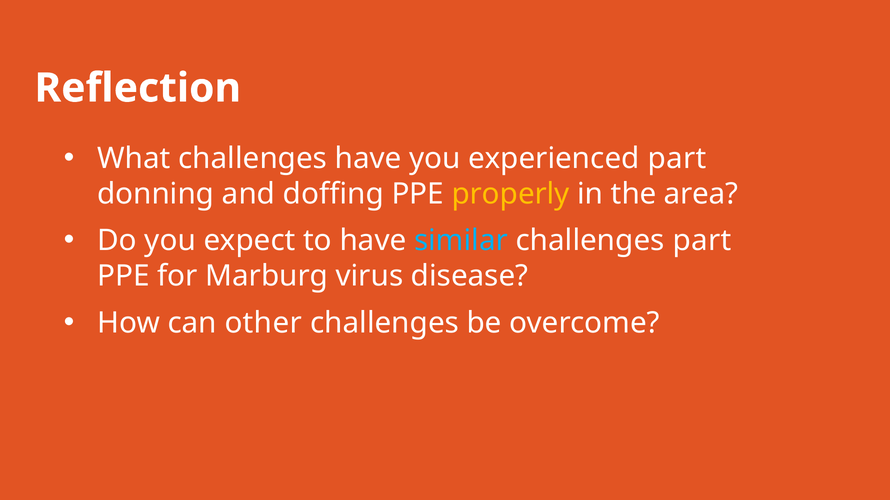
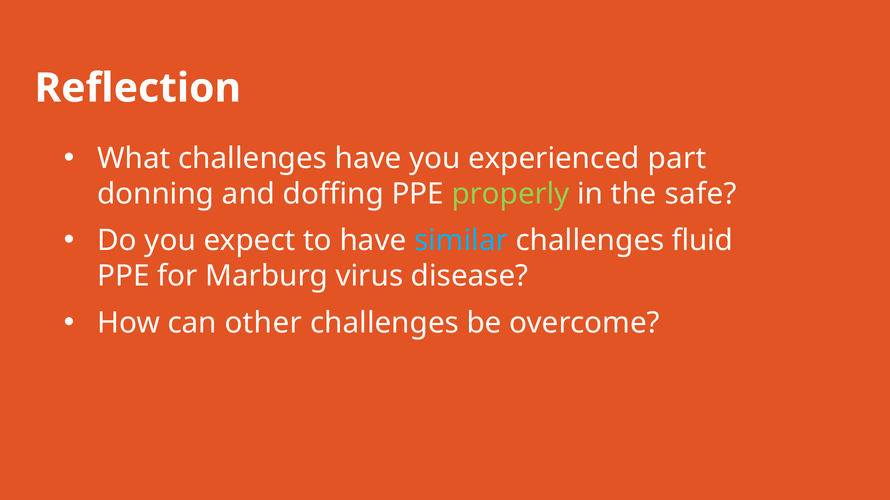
properly colour: yellow -> light green (511, 194)
area: area -> safe (701, 194)
challenges part: part -> fluid (702, 241)
